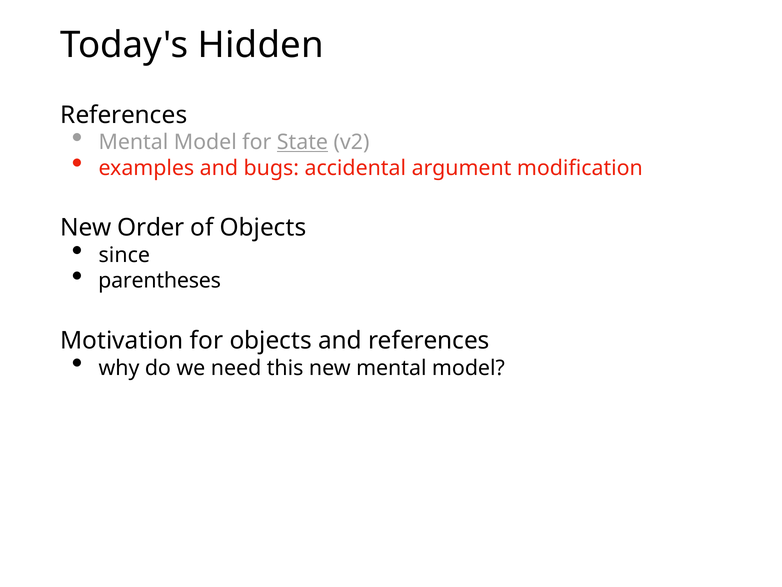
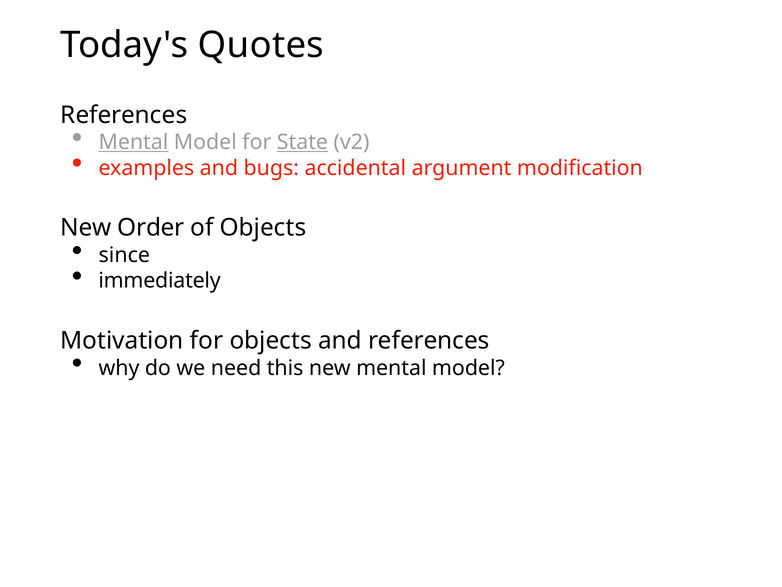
Hidden: Hidden -> Quotes (261, 45)
Mental underline: none -> present (133, 142)
parentheses: parentheses -> immediately (160, 281)
